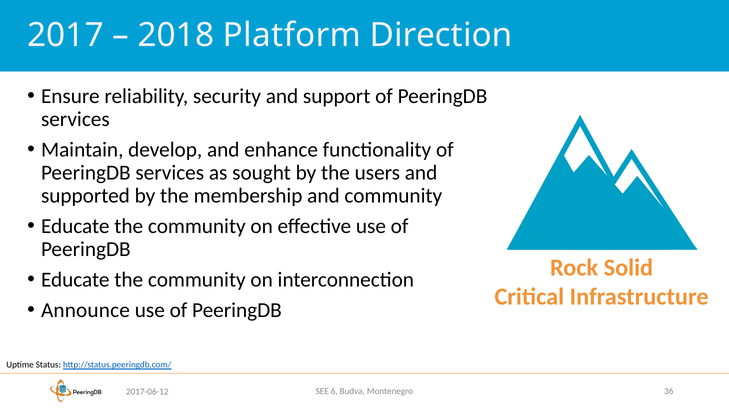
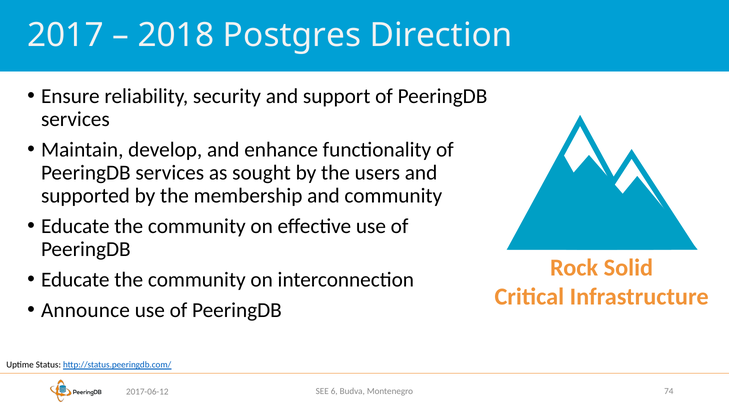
Platform: Platform -> Postgres (292, 35)
36: 36 -> 74 (669, 392)
